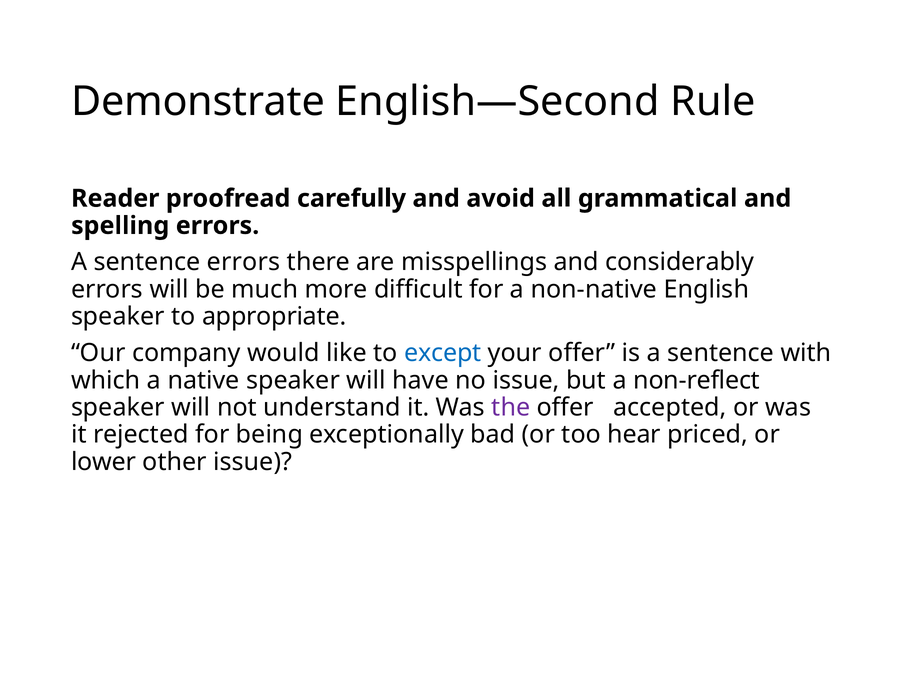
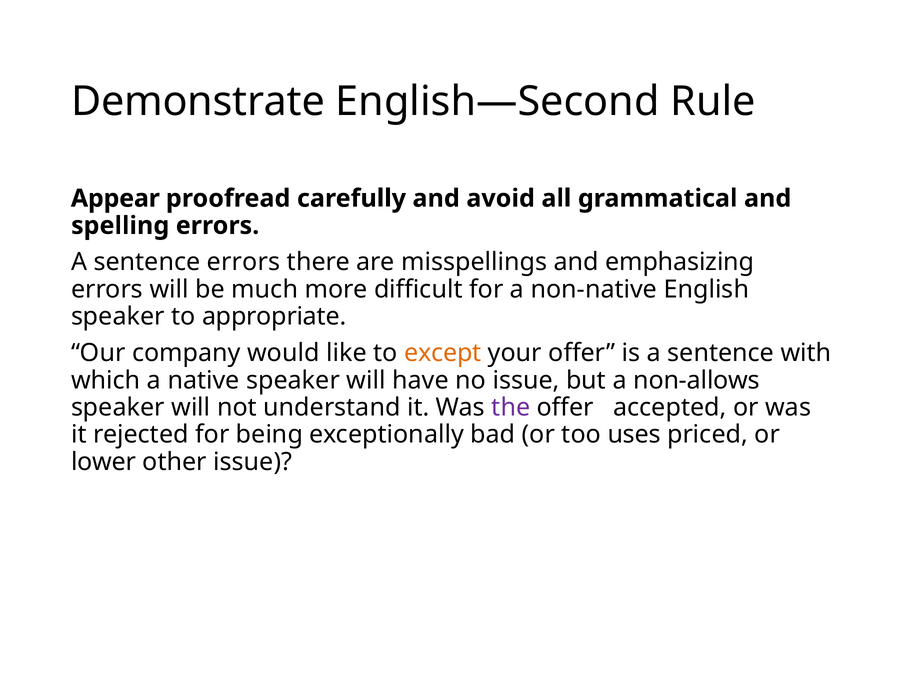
Reader: Reader -> Appear (115, 198)
considerably: considerably -> emphasizing (680, 262)
except colour: blue -> orange (443, 353)
non-reflect: non-reflect -> non-allows (697, 380)
hear: hear -> uses (634, 434)
